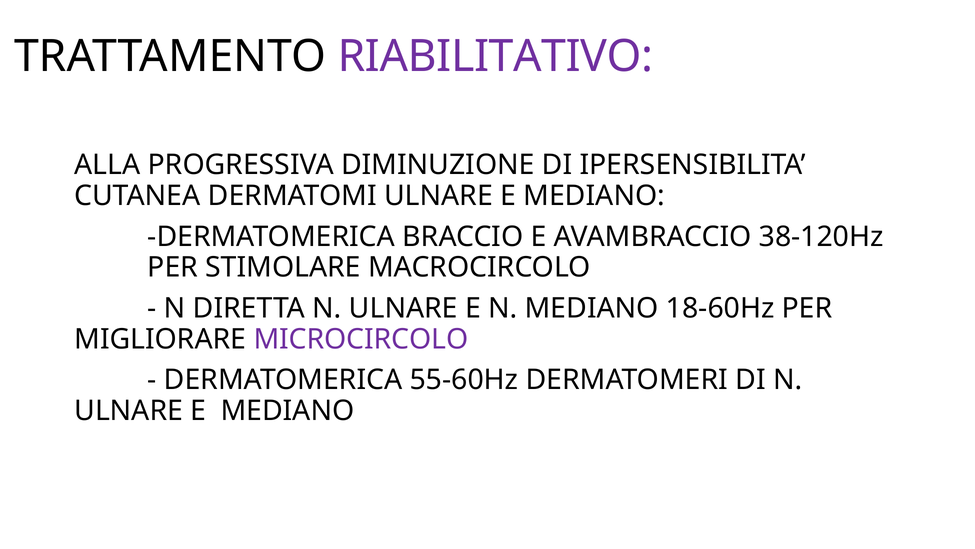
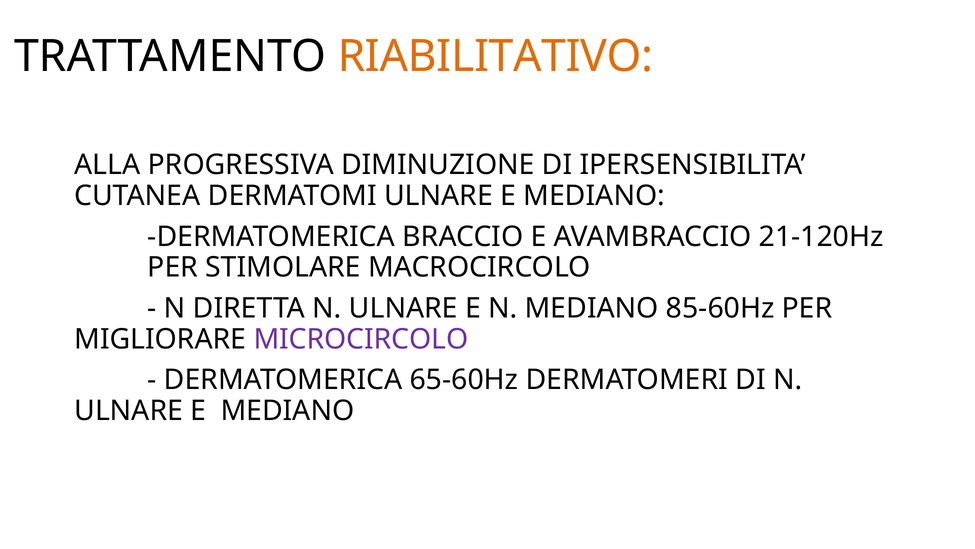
RIABILITATIVO colour: purple -> orange (495, 56)
38-120Hz: 38-120Hz -> 21-120Hz (821, 236)
18-60Hz: 18-60Hz -> 85-60Hz (720, 308)
55-60Hz: 55-60Hz -> 65-60Hz (464, 380)
